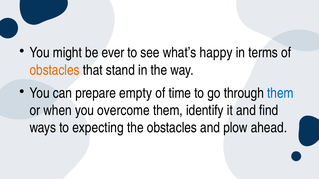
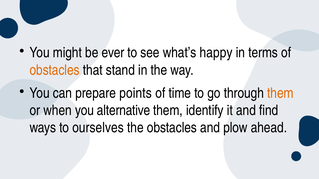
empty: empty -> points (136, 93)
them colour: blue -> orange (280, 93)
overcome: overcome -> alternative (124, 111)
expecting: expecting -> ourselves (98, 128)
